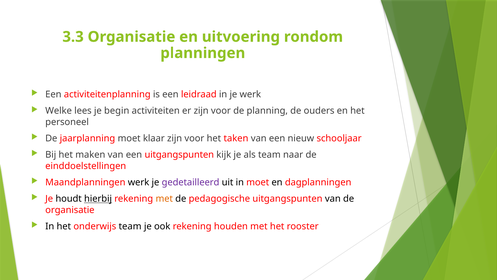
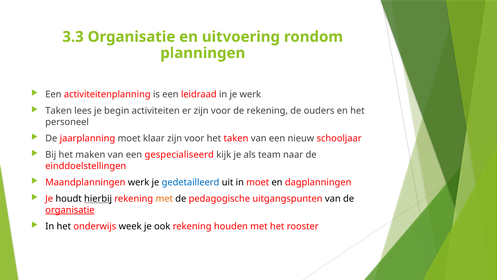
Welke: Welke -> Taken (59, 111)
de planning: planning -> rekening (267, 111)
een uitgangspunten: uitgangspunten -> gespecialiseerd (179, 155)
gedetailleerd colour: purple -> blue (191, 182)
organisatie underline: none -> present (70, 210)
onderwijs team: team -> week (130, 226)
